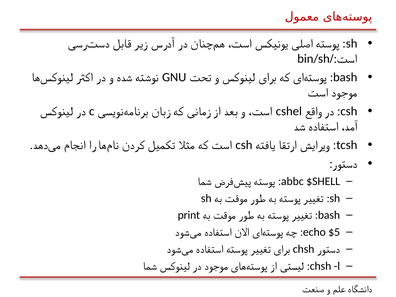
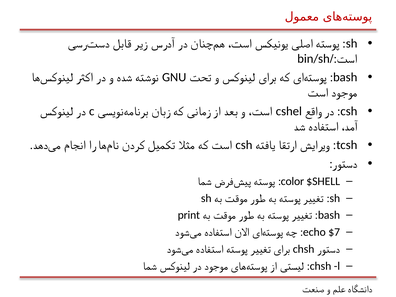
abbc: abbc -> color (292, 181)
$5: $5 -> $7 (334, 232)
